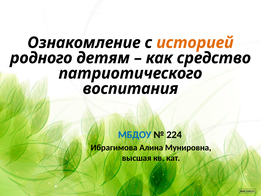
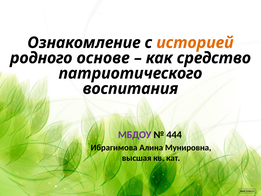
детям: детям -> основе (103, 58)
МБДОУ colour: blue -> purple (135, 135)
224: 224 -> 444 (174, 135)
